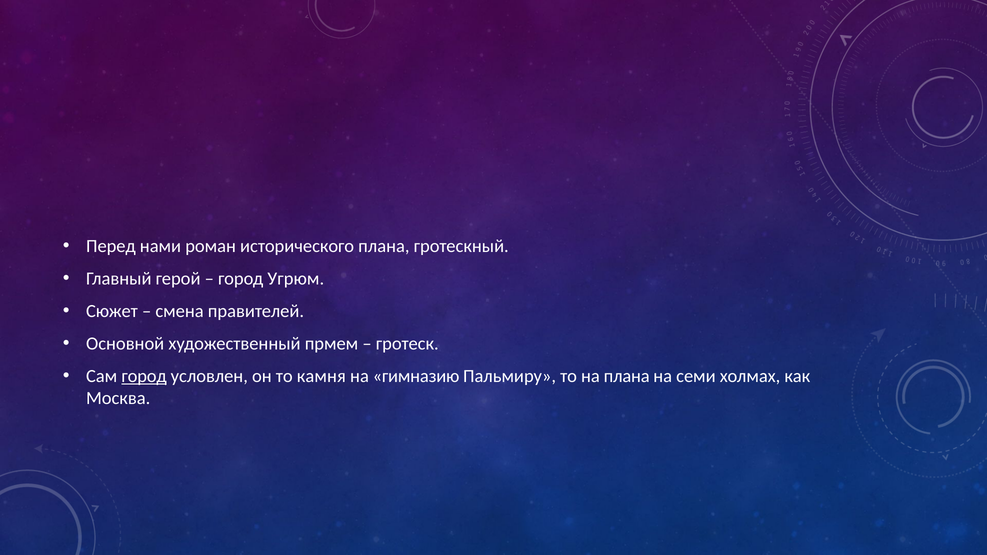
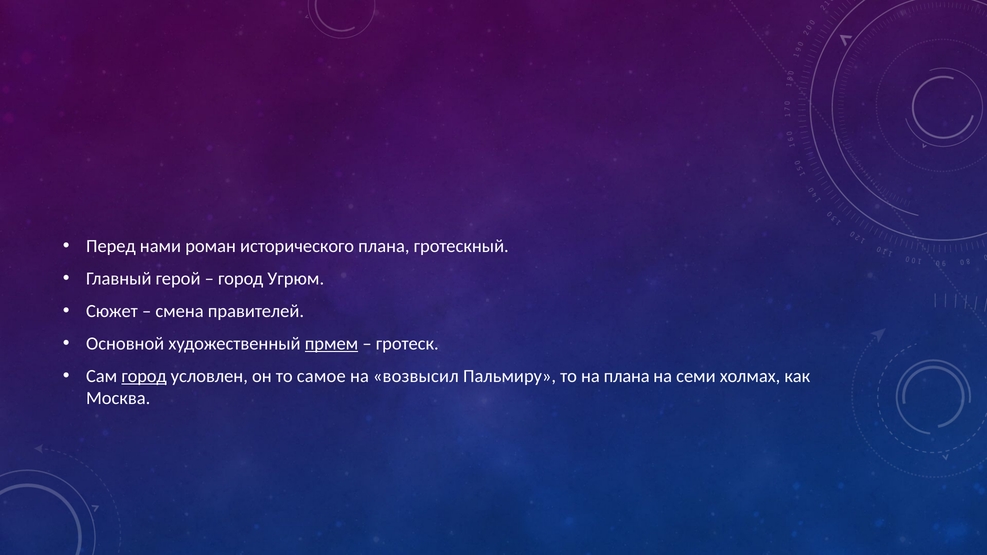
прмем underline: none -> present (331, 344)
камня: камня -> самое (321, 376)
гимназию: гимназию -> возвысил (416, 376)
